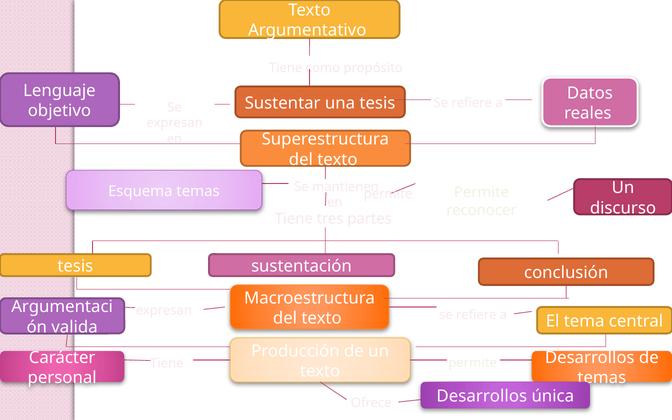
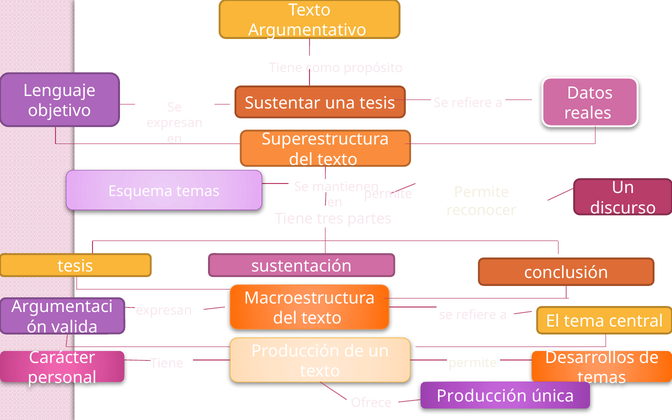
Ofrece Desarrollos: Desarrollos -> Producción (482, 396)
